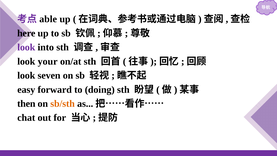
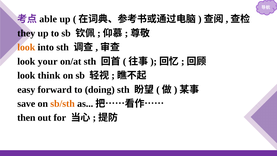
here: here -> they (26, 33)
look colour: purple -> orange (26, 47)
seven: seven -> think (49, 75)
then: then -> save (26, 104)
chat: chat -> then (26, 118)
